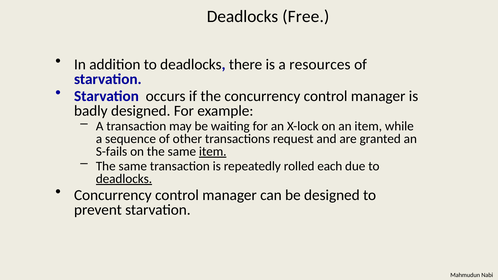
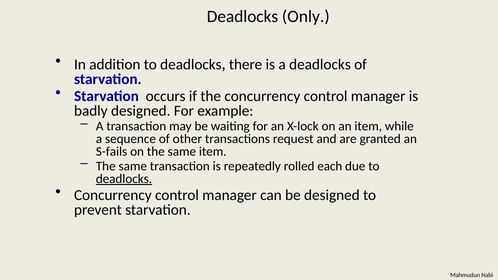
Free: Free -> Only (306, 16)
a resources: resources -> deadlocks (320, 65)
item underline: present -> none (213, 152)
